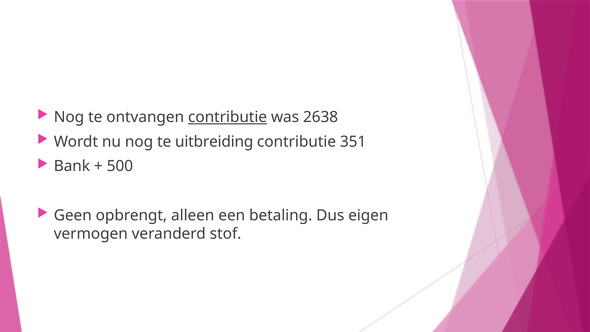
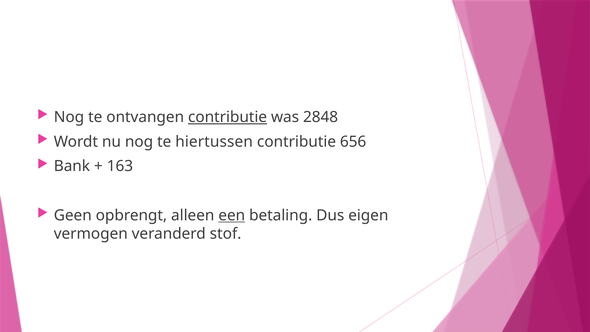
2638: 2638 -> 2848 (321, 117)
uitbreiding: uitbreiding -> hiertussen (214, 142)
351: 351 -> 656 (353, 142)
500: 500 -> 163 (120, 166)
een underline: none -> present (232, 215)
